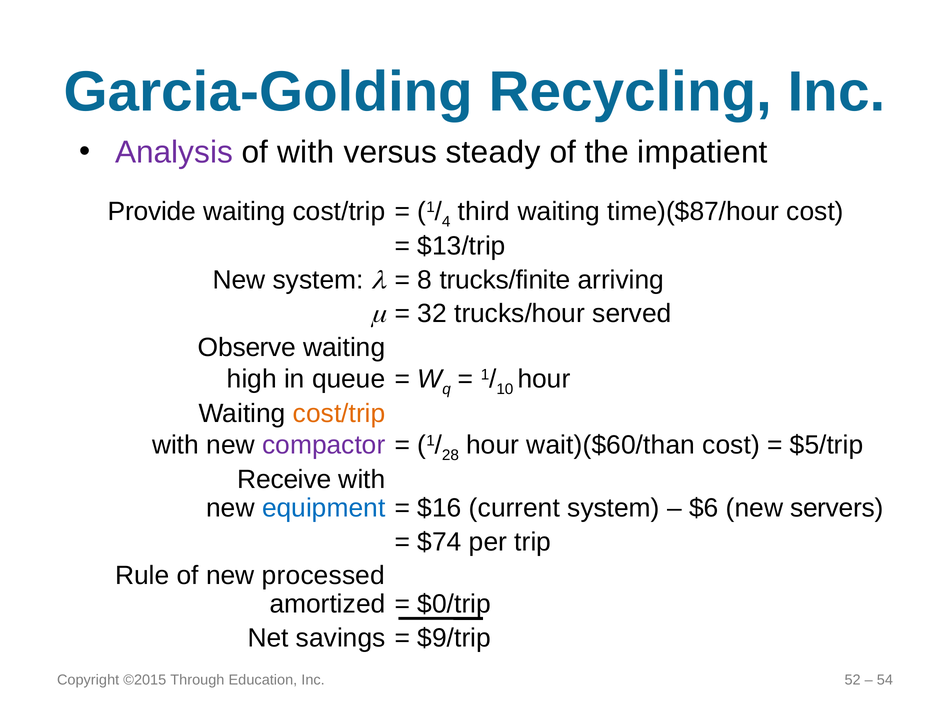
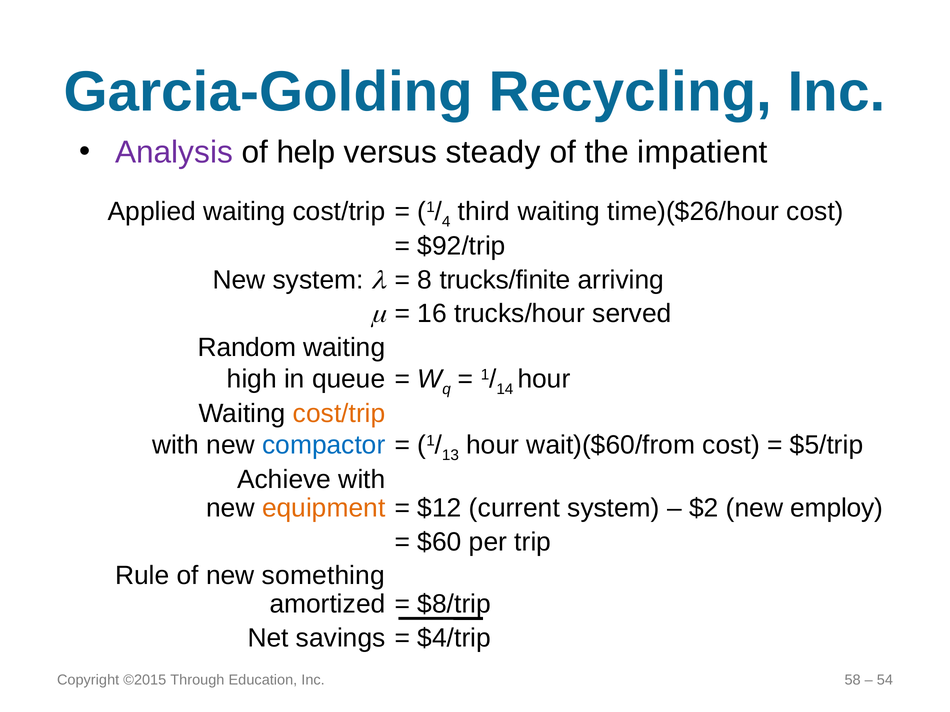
of with: with -> help (306, 152)
Provide: Provide -> Applied (152, 212)
time)($87/hour: time)($87/hour -> time)($26/hour (693, 212)
$13/trip: $13/trip -> $92/trip (462, 246)
32: 32 -> 16 (432, 314)
Observe: Observe -> Random (247, 348)
10: 10 -> 14 (505, 389)
compactor colour: purple -> blue (324, 445)
28: 28 -> 13 (450, 456)
wait)($60/than: wait)($60/than -> wait)($60/from (611, 445)
Receive: Receive -> Achieve (284, 480)
equipment colour: blue -> orange (324, 509)
$16: $16 -> $12 (440, 509)
$6: $6 -> $2 (704, 509)
servers: servers -> employ (837, 509)
$74: $74 -> $60 (440, 542)
processed: processed -> something (323, 576)
$0/trip: $0/trip -> $8/trip (454, 605)
$9/trip: $9/trip -> $4/trip (454, 638)
52: 52 -> 58 (853, 680)
